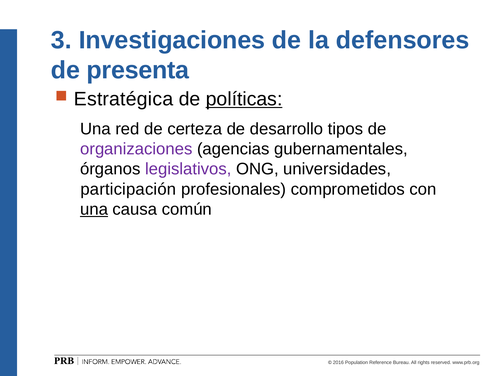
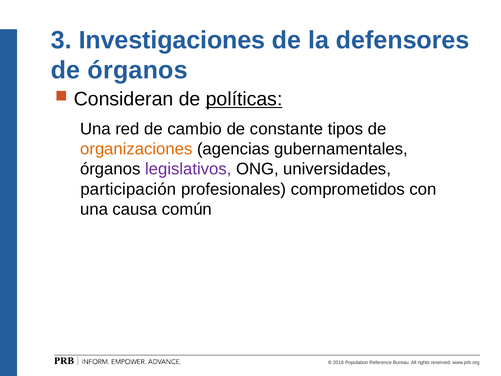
de presenta: presenta -> órganos (138, 70)
Estratégica: Estratégica -> Consideran (124, 99)
certeza: certeza -> cambio (195, 129)
desarrollo: desarrollo -> constante (287, 129)
organizaciones colour: purple -> orange (136, 149)
una underline: present -> none (94, 209)
